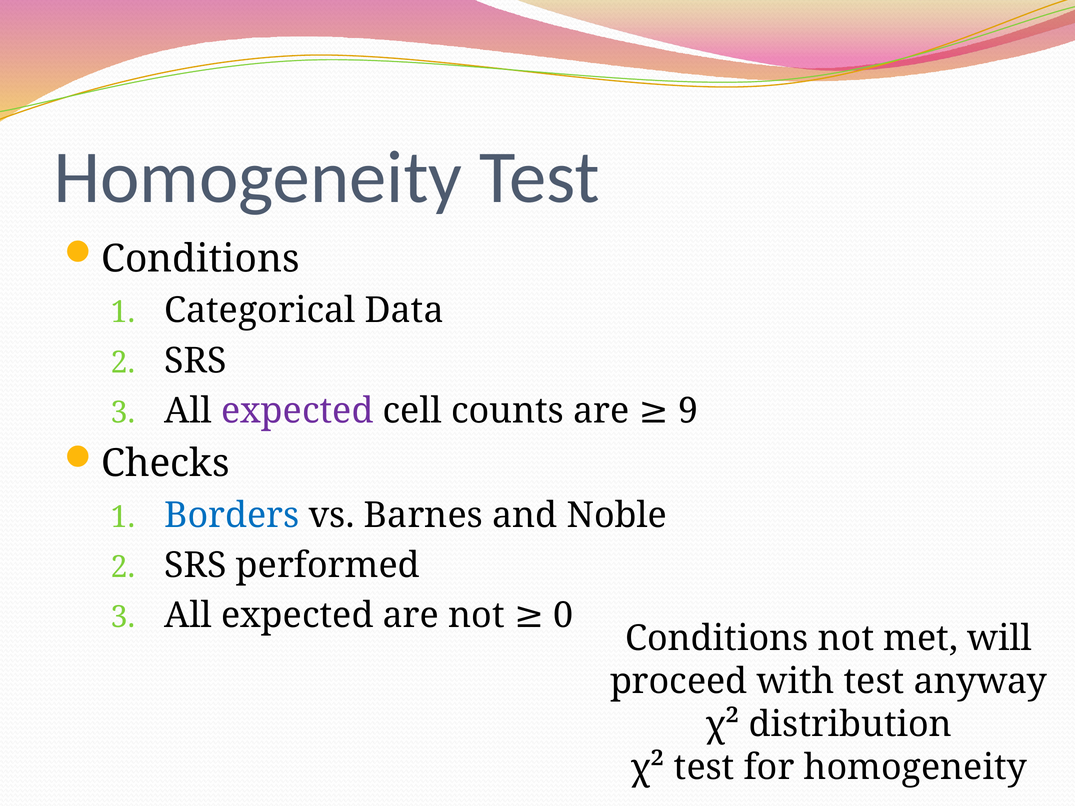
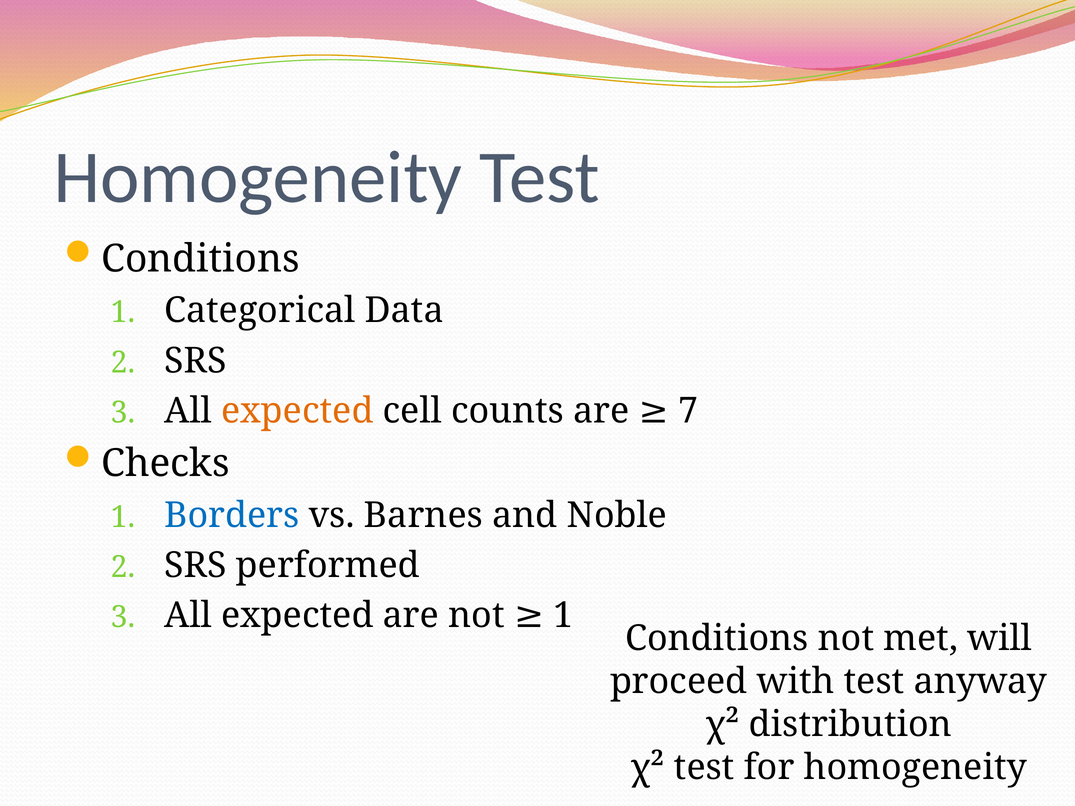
expected colour: purple -> orange (297, 411)
9: 9 -> 7 (688, 411)
not 0: 0 -> 1 (563, 616)
